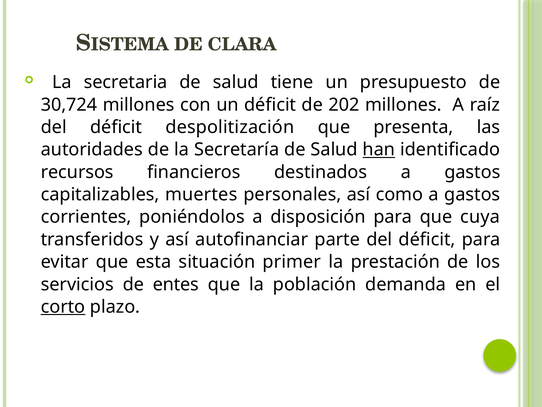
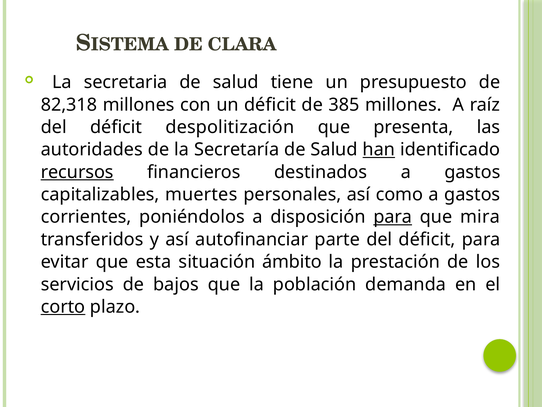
30,724: 30,724 -> 82,318 (69, 105)
202: 202 -> 385 (344, 105)
recursos underline: none -> present (77, 172)
para underline: none -> present (393, 217)
cuya: cuya -> mira (480, 217)
primer: primer -> ámbito (292, 262)
entes: entes -> bajos (176, 284)
